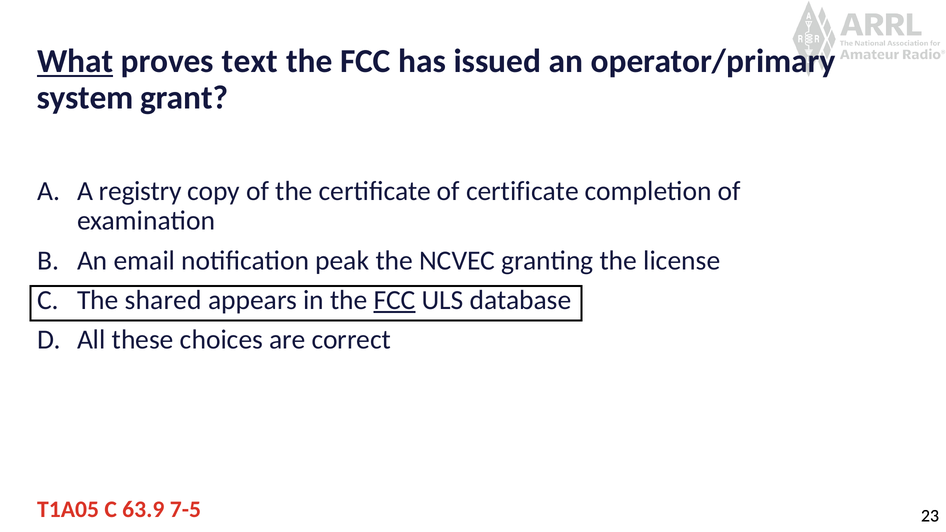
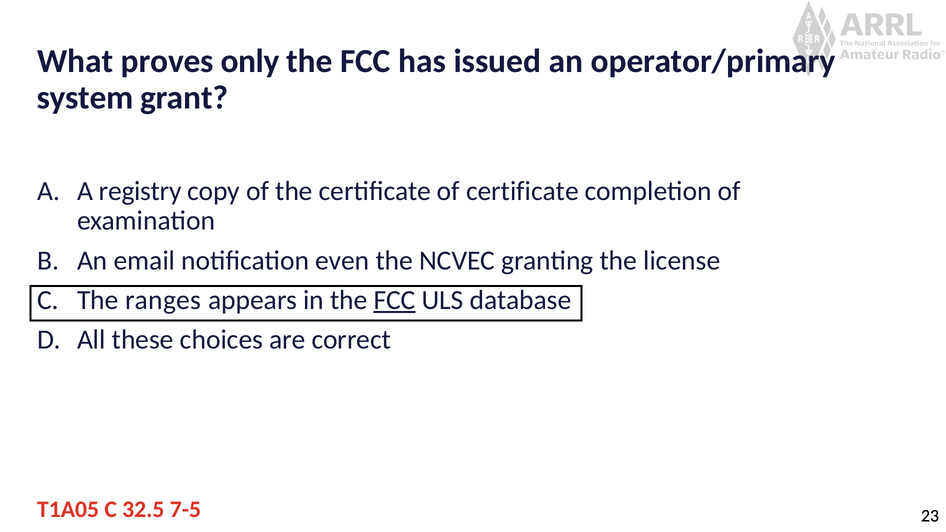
What underline: present -> none (75, 61)
text: text -> only (250, 61)
peak: peak -> even (342, 261)
shared: shared -> ranges (163, 300)
63.9: 63.9 -> 32.5 (143, 510)
